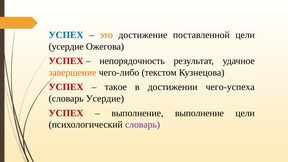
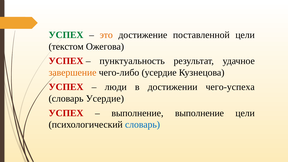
УСПЕХ colour: blue -> green (66, 35)
усердие: усердие -> текстом (66, 46)
непорядочность: непорядочность -> пунктуальность (132, 61)
чего-либо текстом: текстом -> усердие (159, 72)
такое: такое -> люди (116, 87)
словарь colour: purple -> blue (143, 125)
